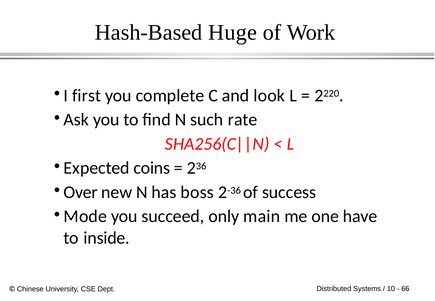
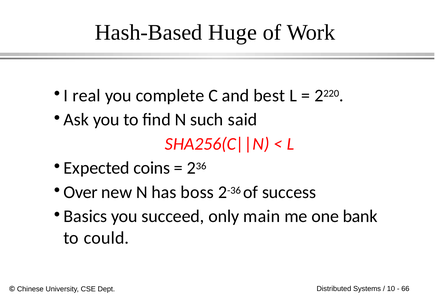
first: first -> real (87, 96)
look: look -> best (269, 96)
rate: rate -> said (243, 120)
Mode: Mode -> Basics (85, 217)
have: have -> bank (360, 217)
inside: inside -> could (107, 238)
